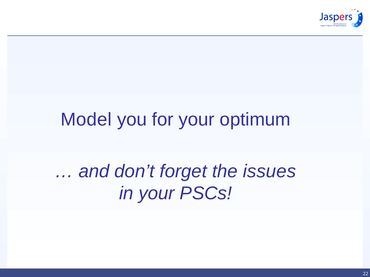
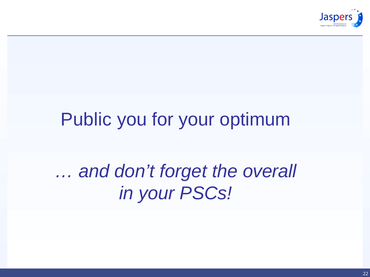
Model: Model -> Public (86, 120)
issues: issues -> overall (270, 171)
